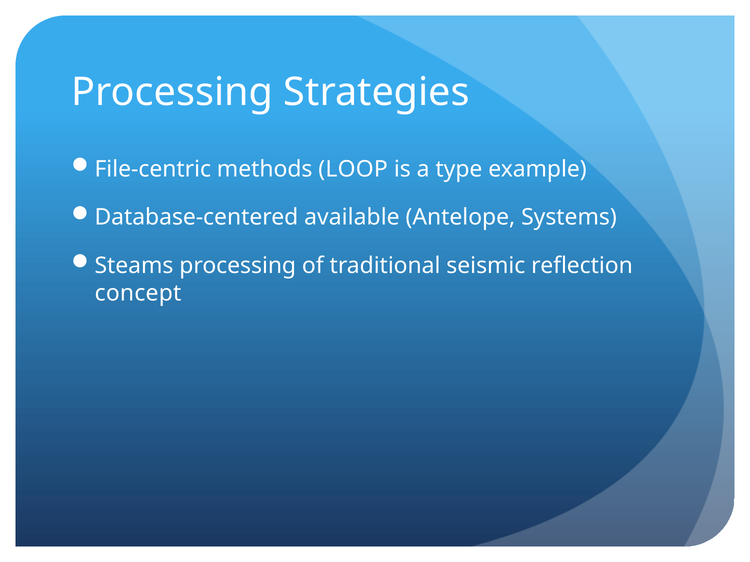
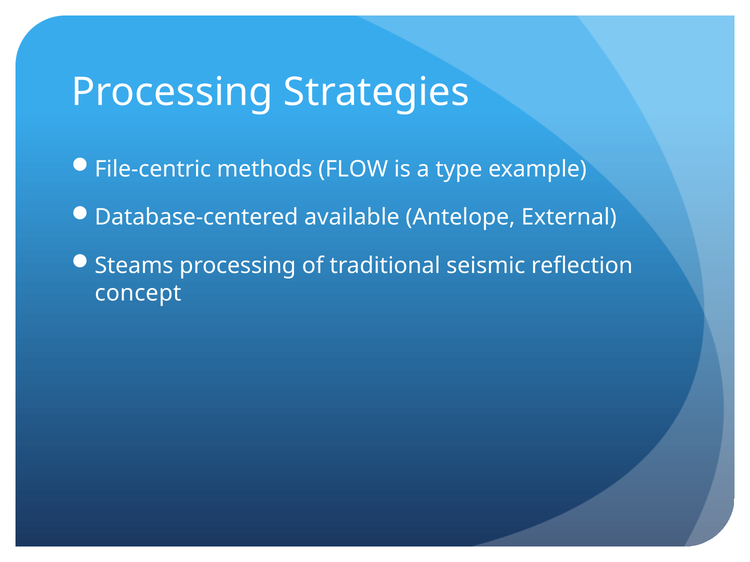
LOOP: LOOP -> FLOW (353, 169)
Systems: Systems -> External (569, 217)
